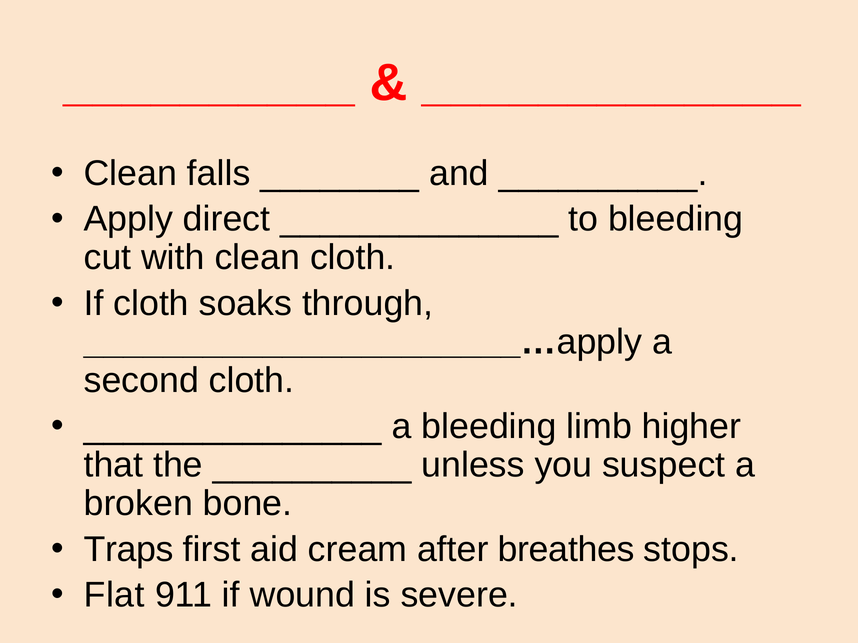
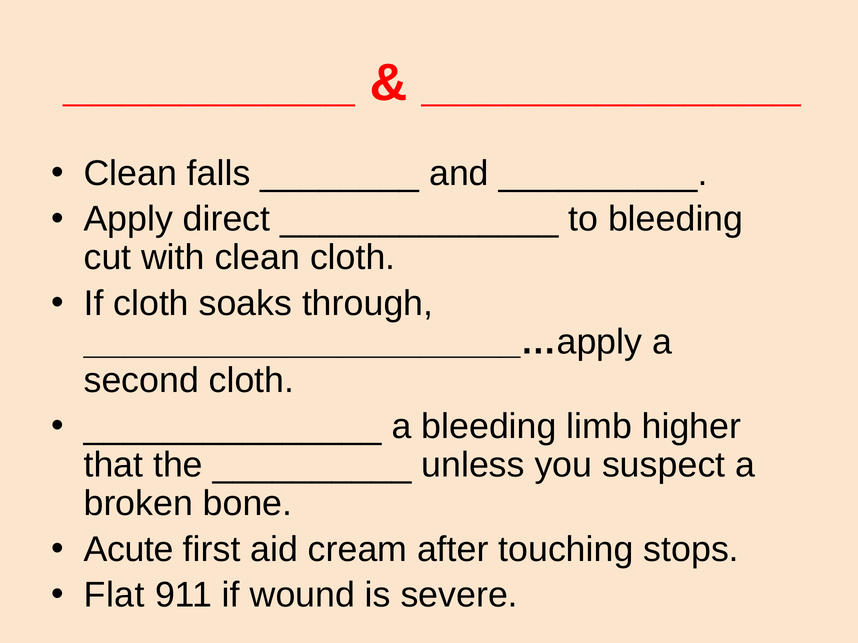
Traps: Traps -> Acute (129, 550)
breathes: breathes -> touching (566, 550)
